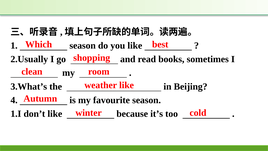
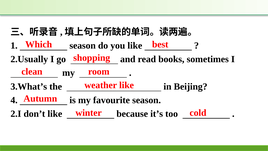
1.I: 1.I -> 2.I (16, 114)
